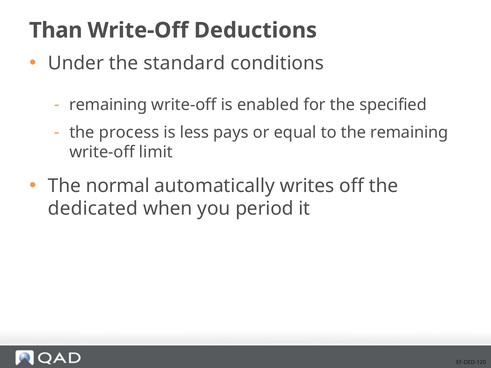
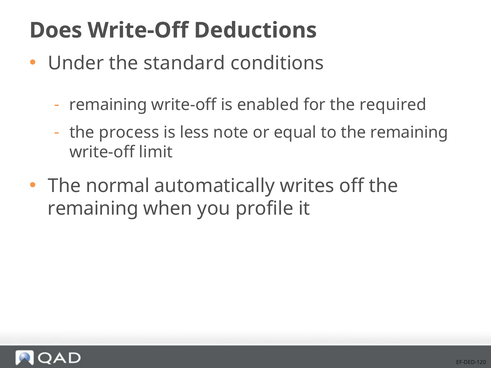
Than: Than -> Does (56, 30)
specified: specified -> required (393, 105)
pays: pays -> note (231, 133)
dedicated: dedicated -> remaining (93, 209)
period: period -> profile (264, 209)
